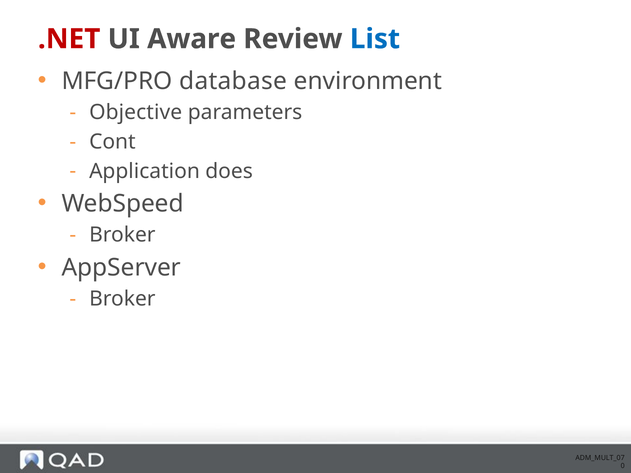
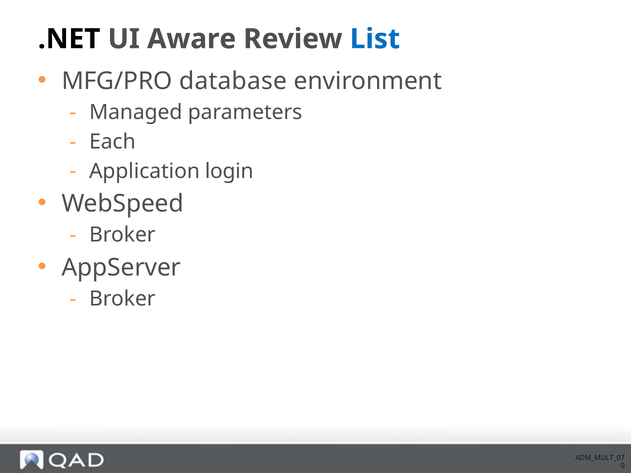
.NET colour: red -> black (69, 39)
Objective: Objective -> Managed (136, 112)
Cont: Cont -> Each (112, 142)
does: does -> login (229, 171)
